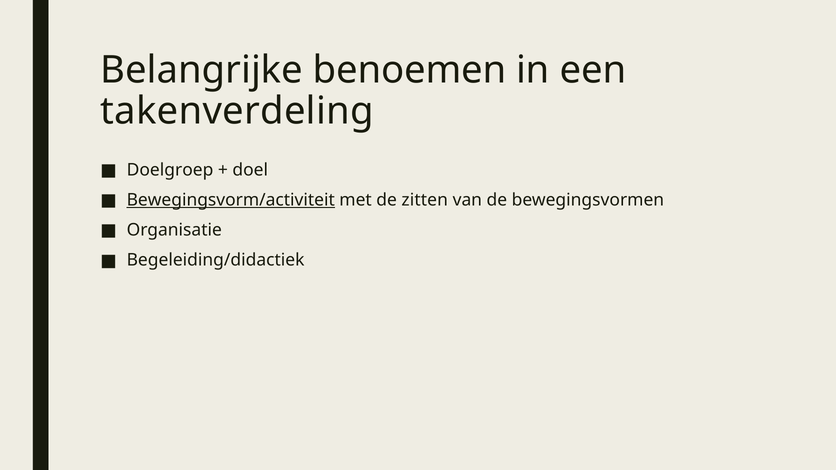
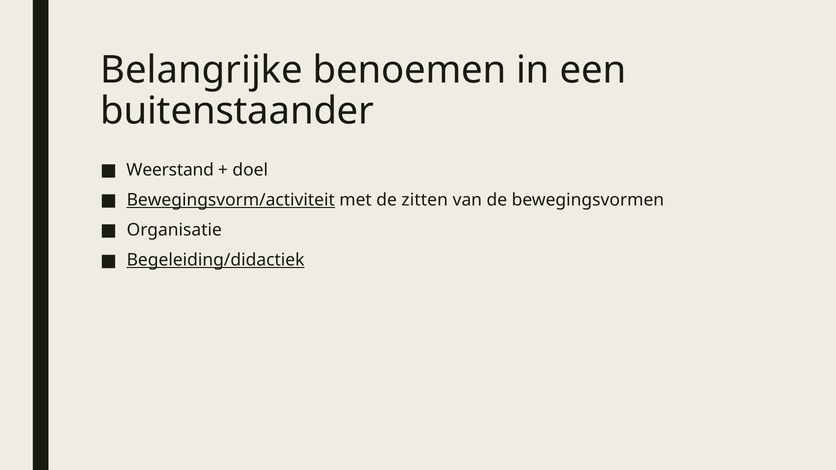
takenverdeling: takenverdeling -> buitenstaander (237, 111)
Doelgroep: Doelgroep -> Weerstand (170, 170)
Begeleiding/didactiek underline: none -> present (216, 260)
